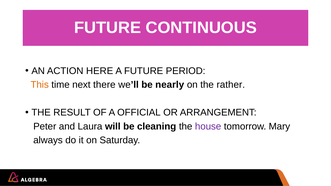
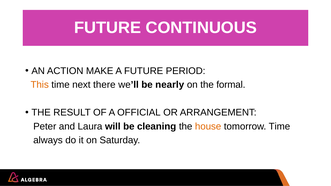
HERE: HERE -> MAKE (100, 71)
rather: rather -> formal (231, 85)
house colour: purple -> orange (208, 127)
tomorrow Mary: Mary -> Time (279, 127)
